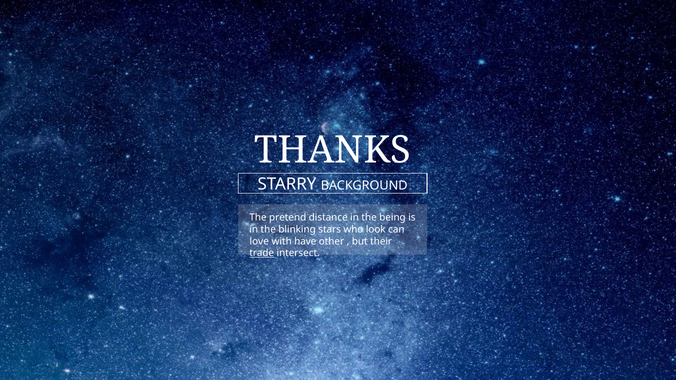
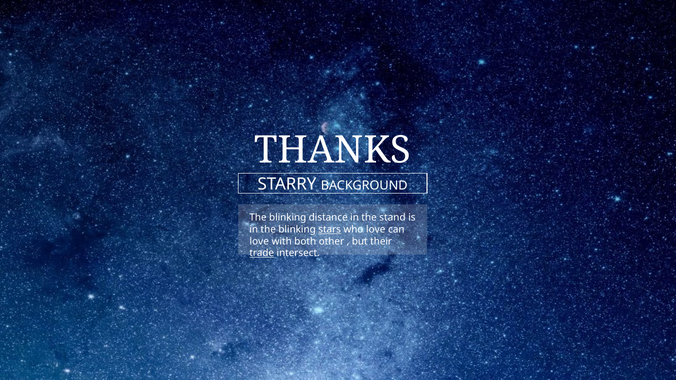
pretend: pretend -> blinking (288, 218)
being: being -> stand (392, 218)
stars underline: none -> present (330, 230)
who look: look -> love (376, 230)
have: have -> both (305, 241)
